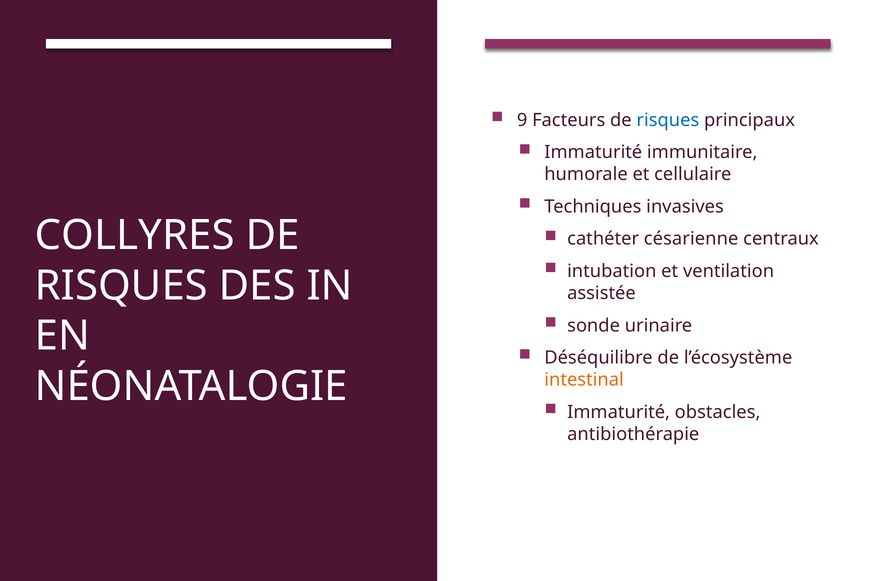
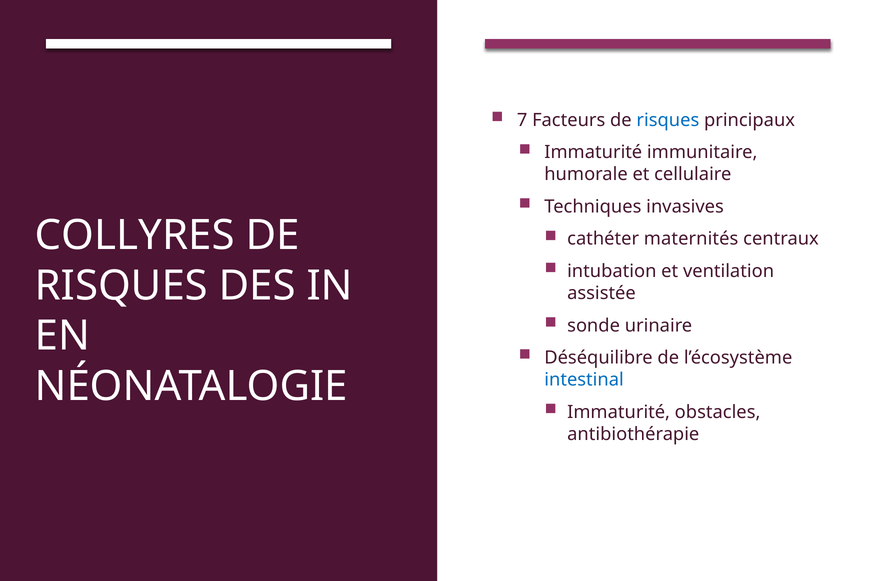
9: 9 -> 7 (522, 120)
césarienne: césarienne -> maternités (691, 239)
intestinal colour: orange -> blue (584, 380)
